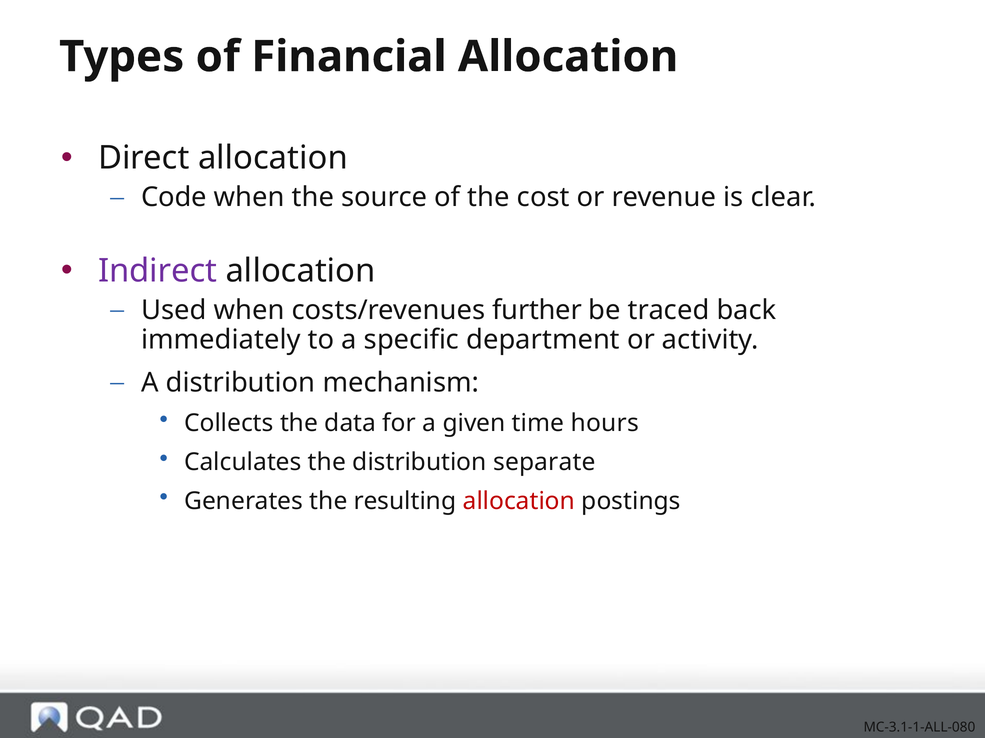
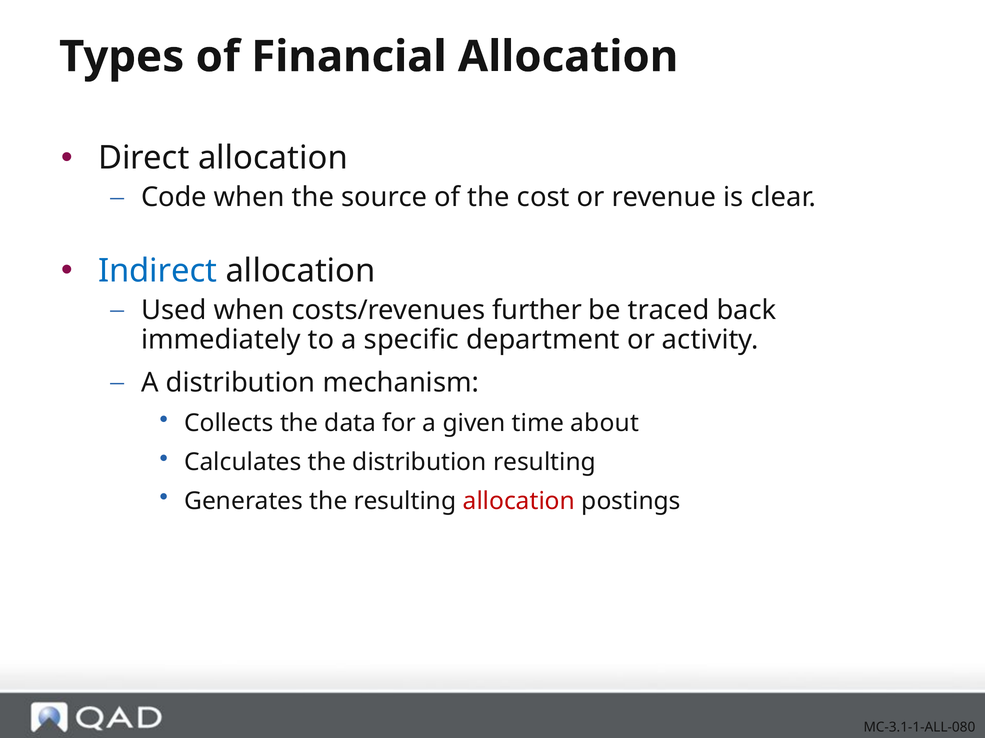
Indirect colour: purple -> blue (158, 271)
hours: hours -> about (605, 424)
distribution separate: separate -> resulting (544, 463)
